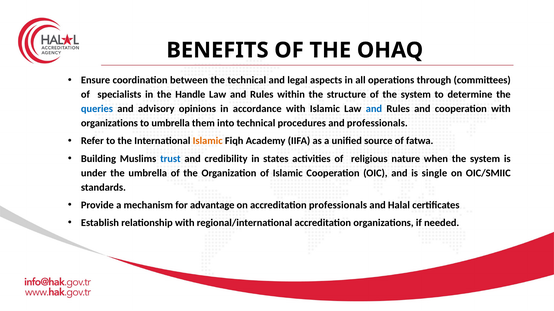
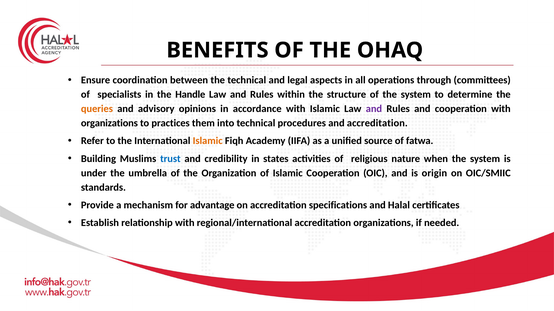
queries colour: blue -> orange (97, 109)
and colour: blue -> purple (374, 109)
to umbrella: umbrella -> practices (171, 123)
and professionals: professionals -> accreditation (377, 123)
single: single -> origin (434, 173)
accreditation professionals: professionals -> specifications (338, 205)
